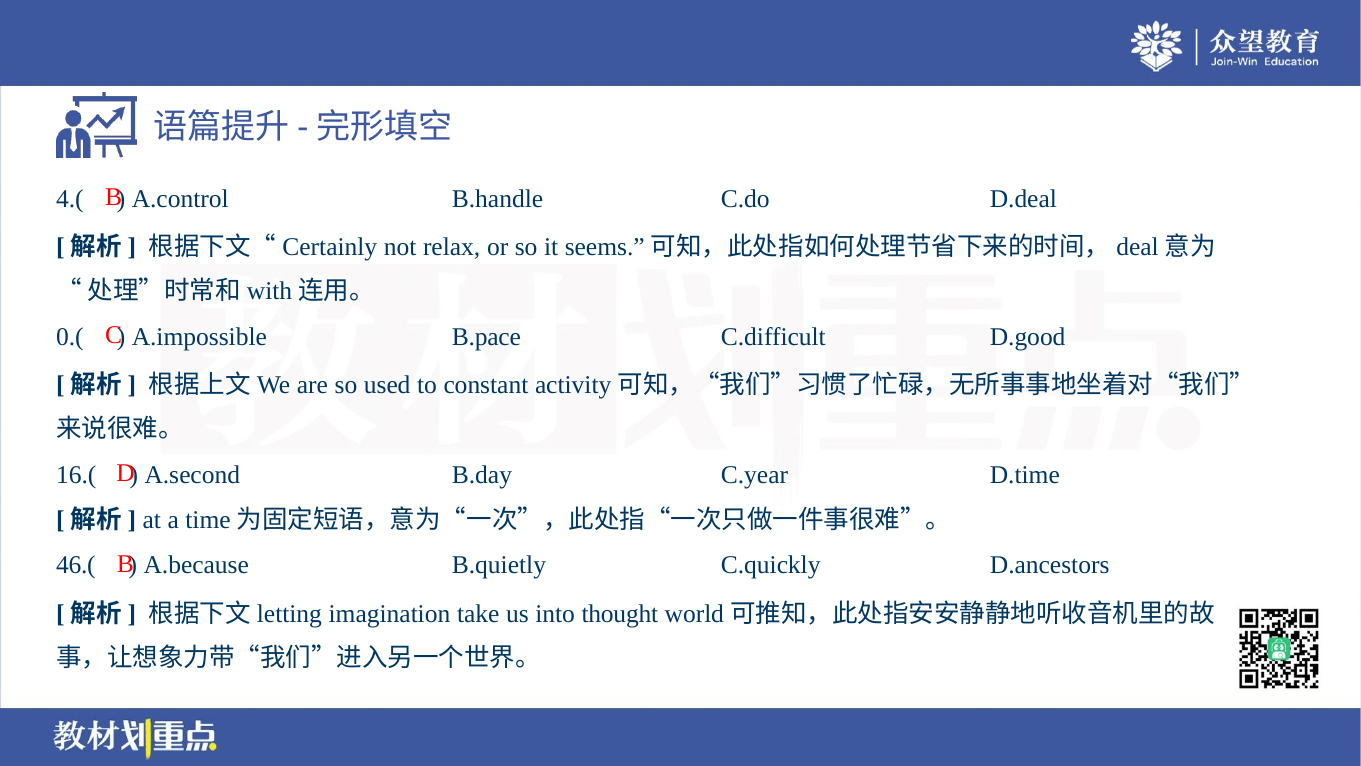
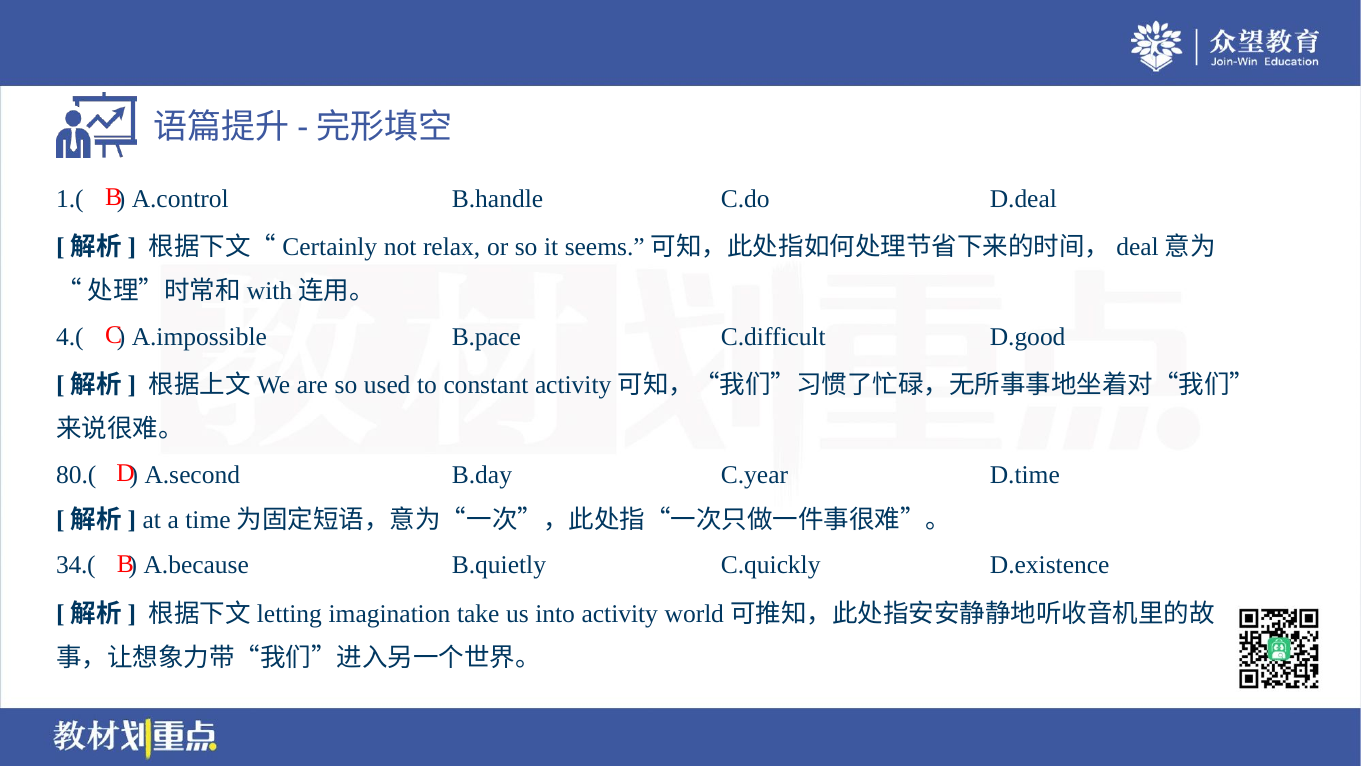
4.(: 4.( -> 1.( (70, 199)
0.(: 0.( -> 4.( (70, 336)
16.(: 16.( -> 80.( (76, 475)
46.(: 46.( -> 34.( (76, 565)
D.ancestors: D.ancestors -> D.existence (1050, 565)
thought: thought -> activity (620, 614)
